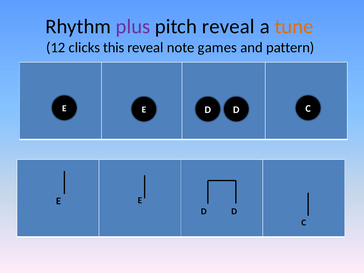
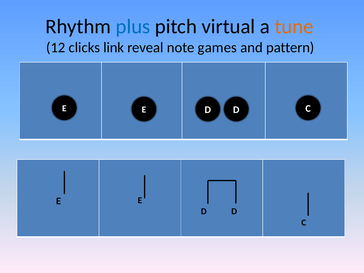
plus colour: purple -> blue (133, 27)
pitch reveal: reveal -> virtual (228, 27)
this: this -> link (114, 47)
